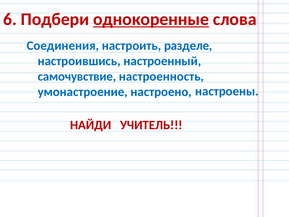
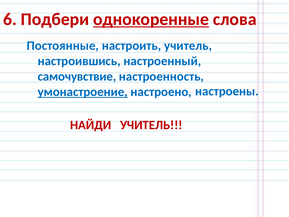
Соединения: Соединения -> Постоянные (63, 46)
настроить разделе: разделе -> учитель (188, 46)
умонастроение underline: none -> present (83, 92)
